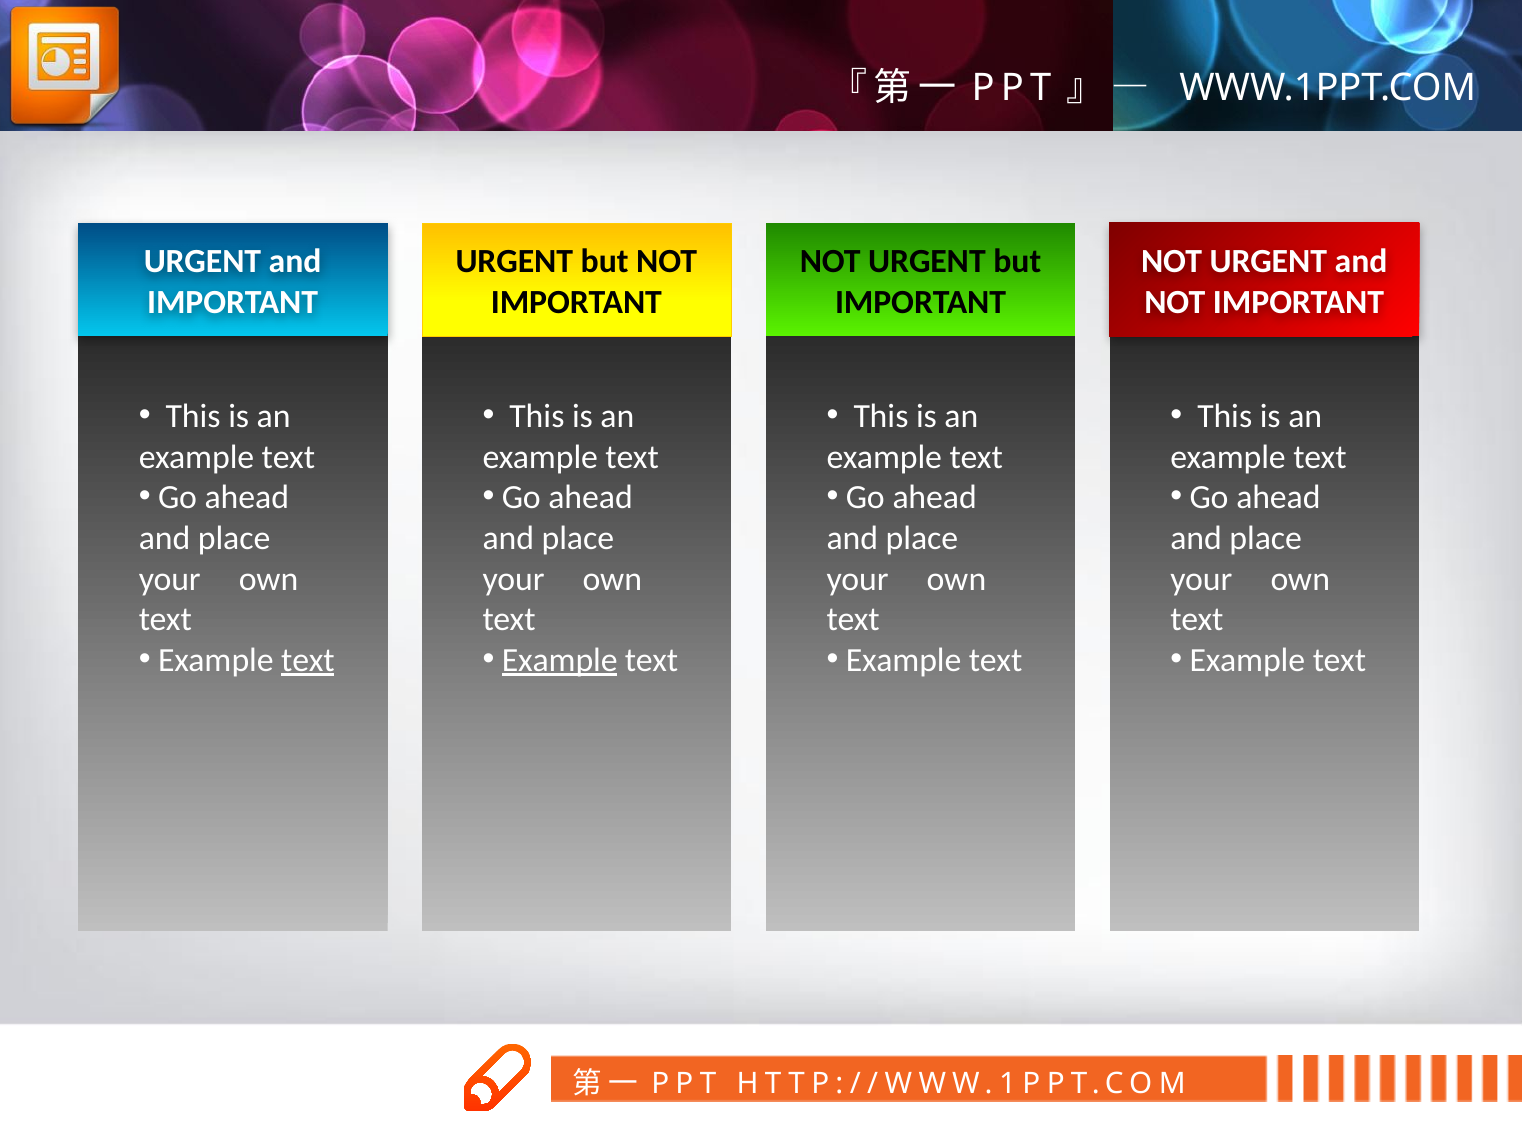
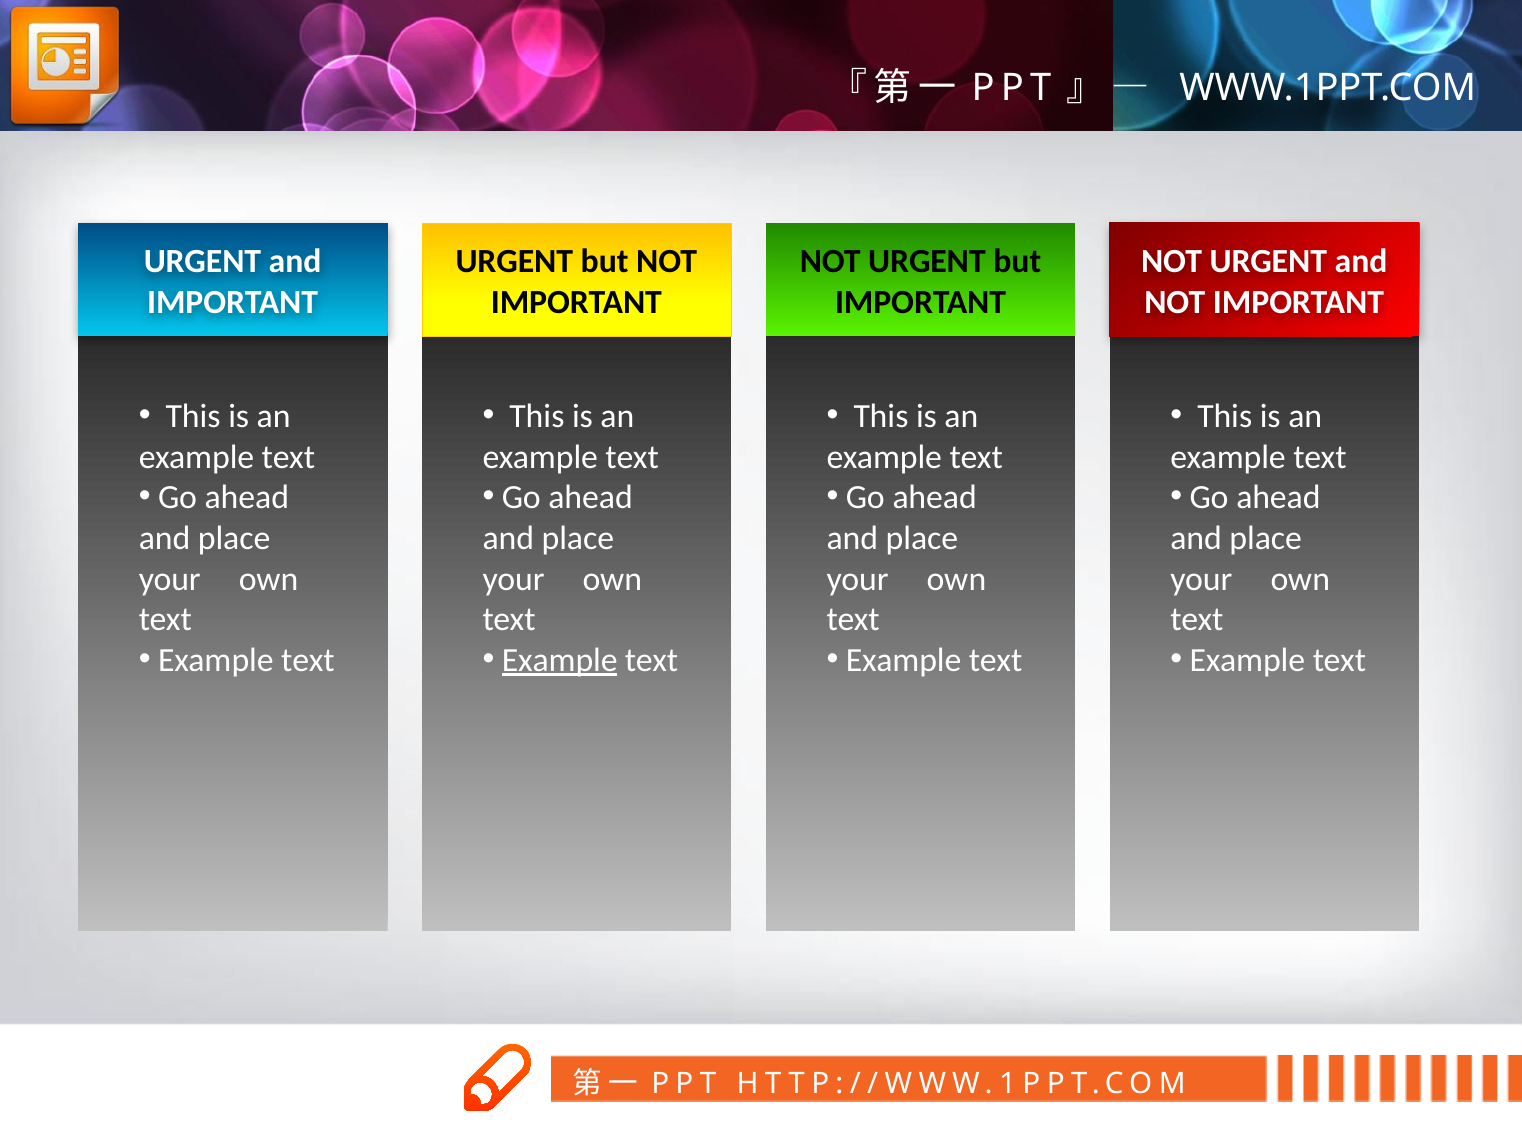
text underline: present -> none (308, 660)
